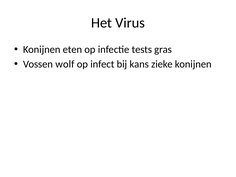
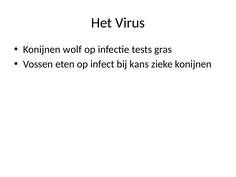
eten: eten -> wolf (72, 50)
wolf: wolf -> eten (65, 64)
